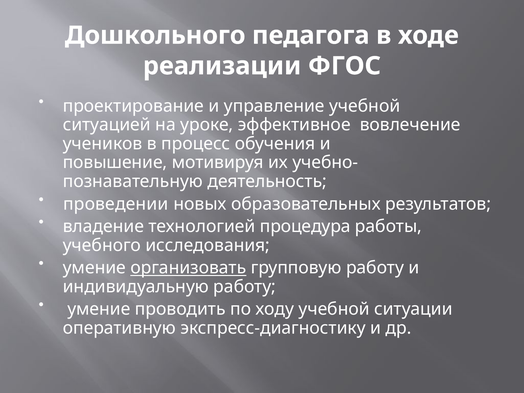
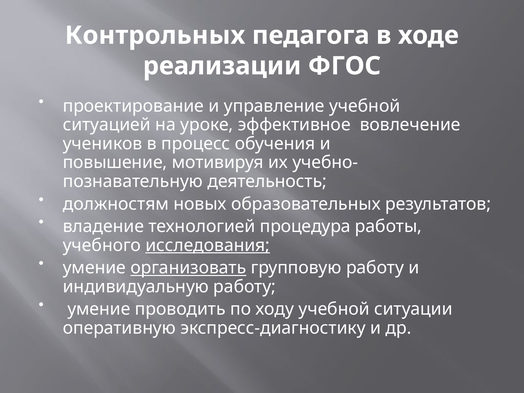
Дошкольного: Дошкольного -> Контрольных (155, 35)
проведении: проведении -> должностям (116, 204)
исследования underline: none -> present (208, 245)
